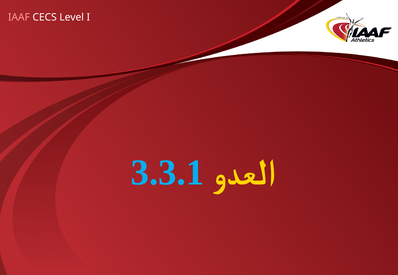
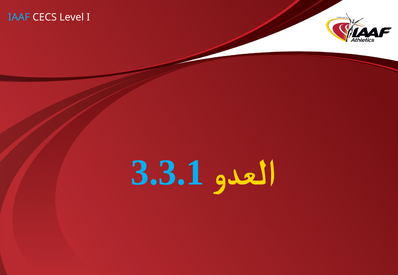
IAAF colour: pink -> light blue (19, 17)
